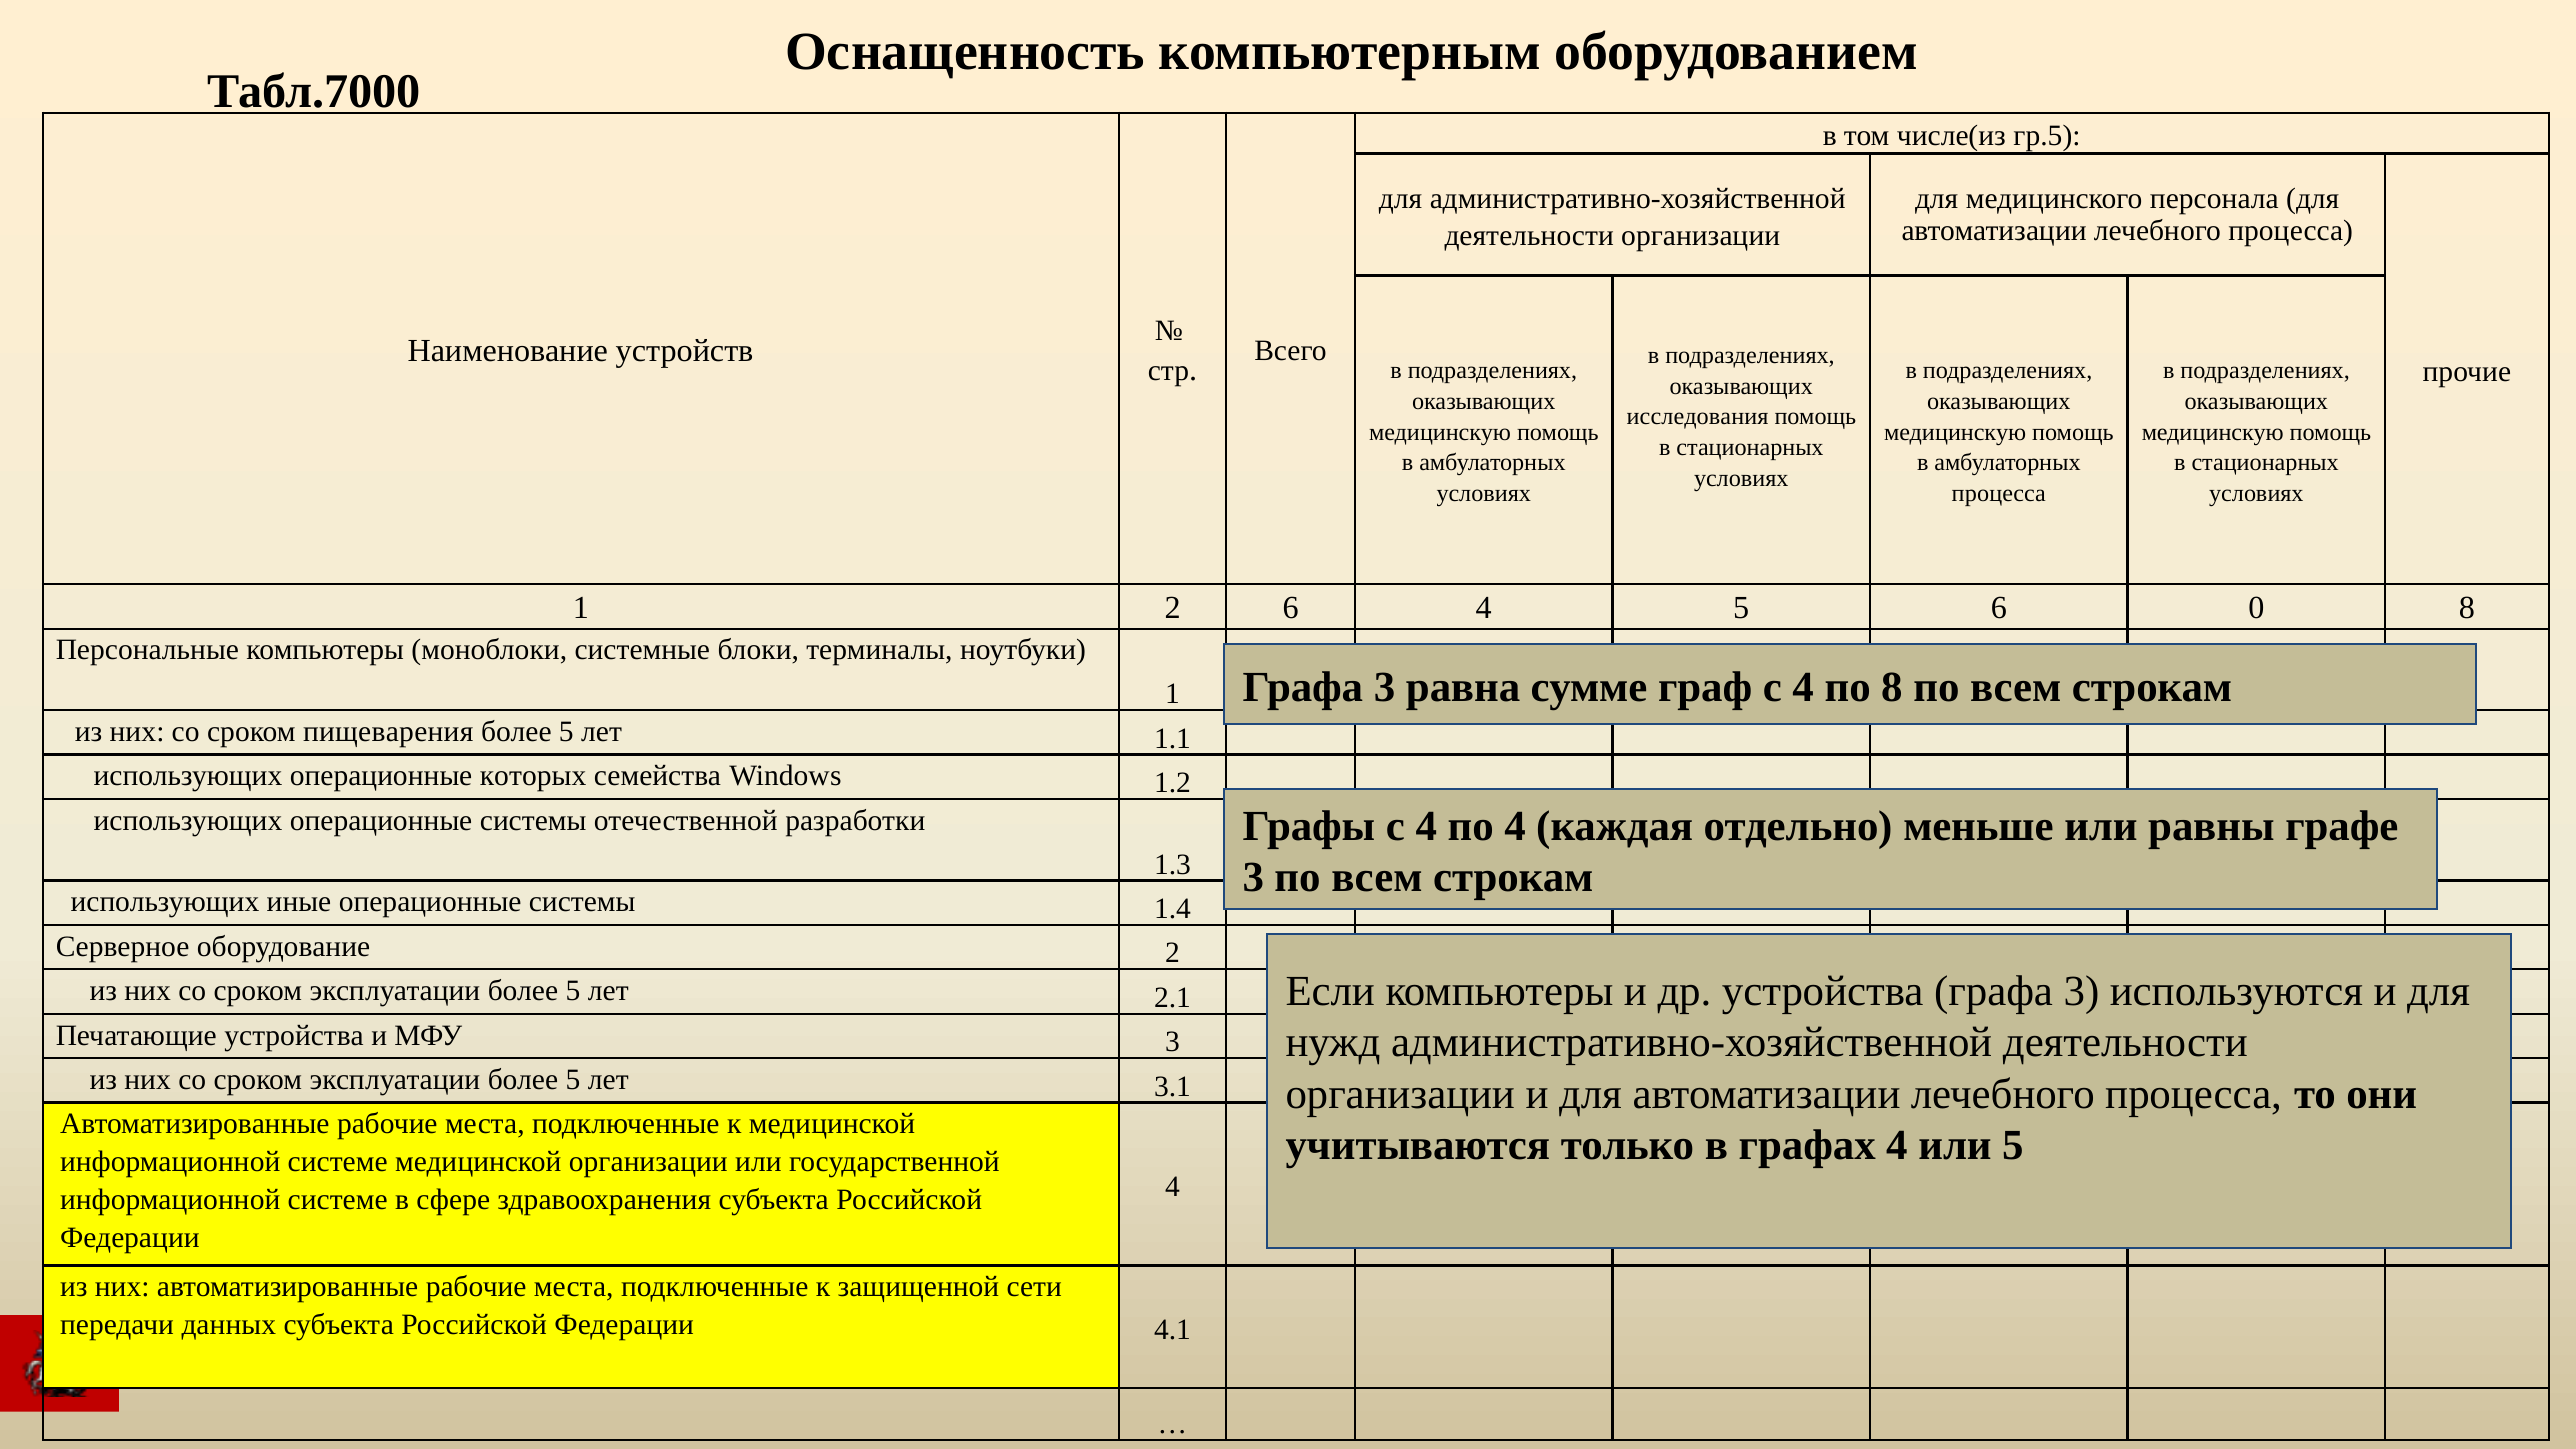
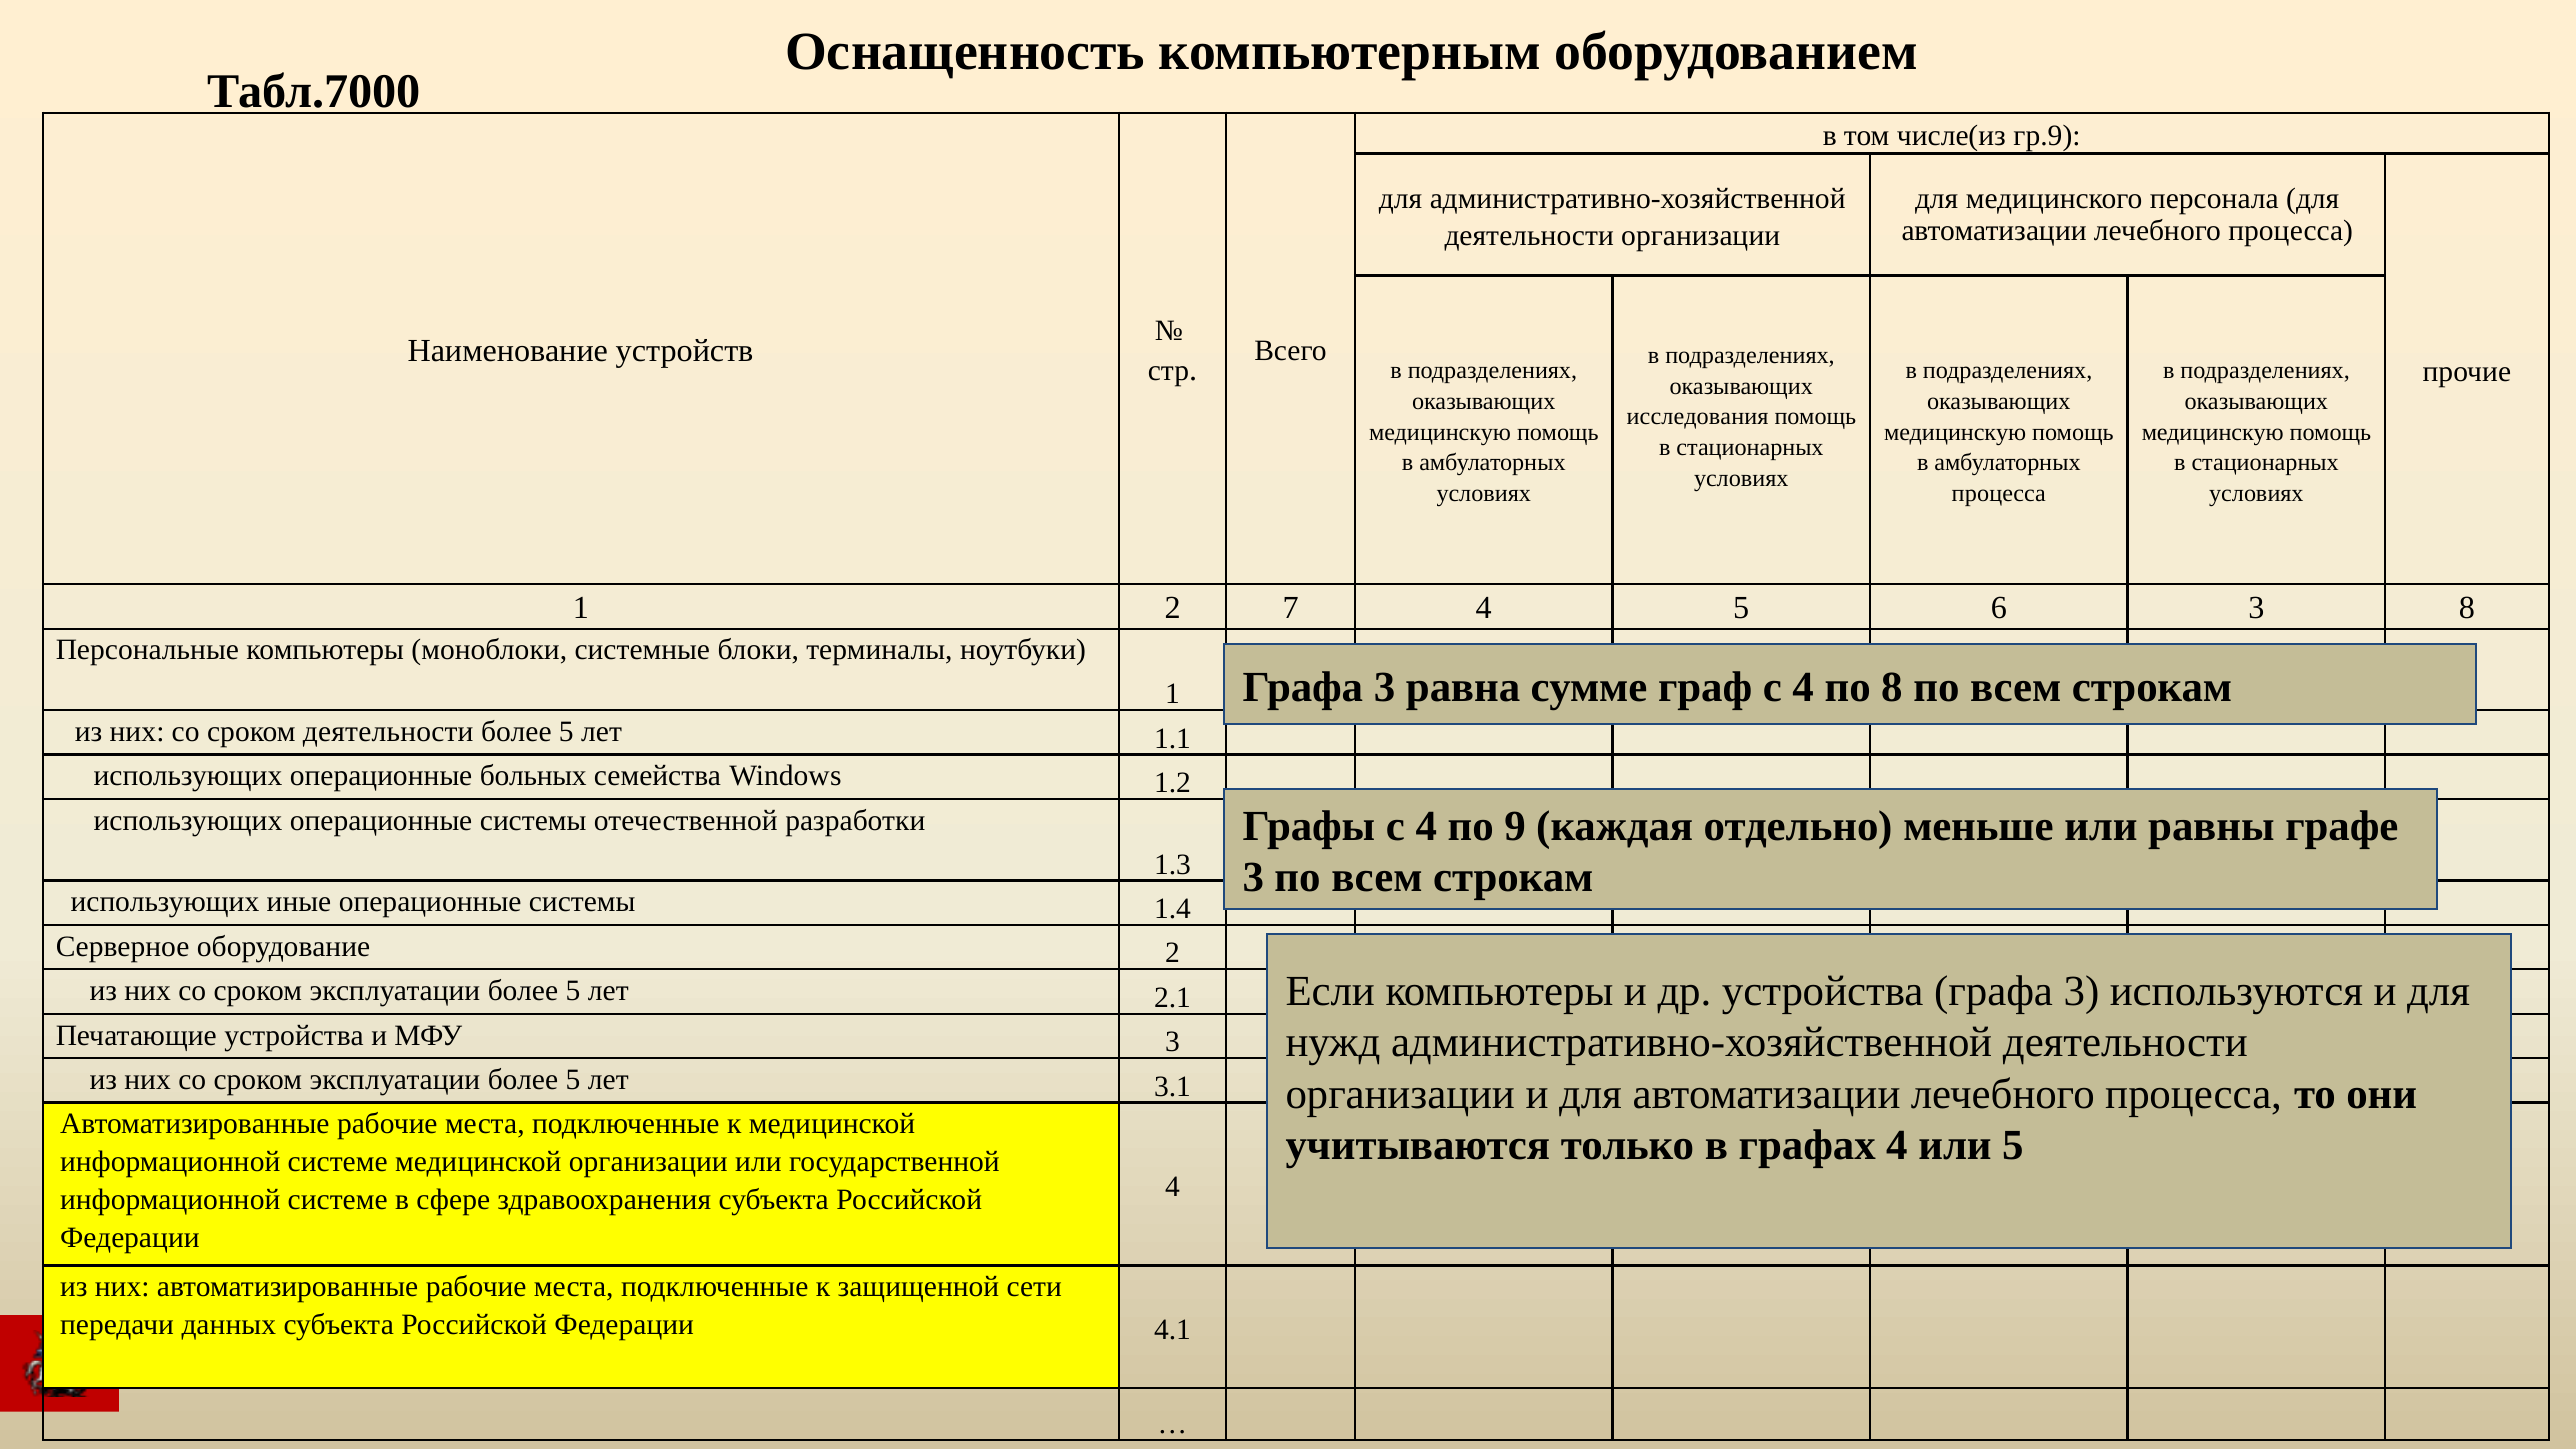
гр.5: гр.5 -> гр.9 (2047, 136)
2 6: 6 -> 7 (1291, 608)
6 0: 0 -> 3 (2256, 608)
сроком пищеварения: пищеварения -> деятельности (388, 732)
которых: которых -> больных (533, 776)
по 4: 4 -> 9 (1515, 826)
